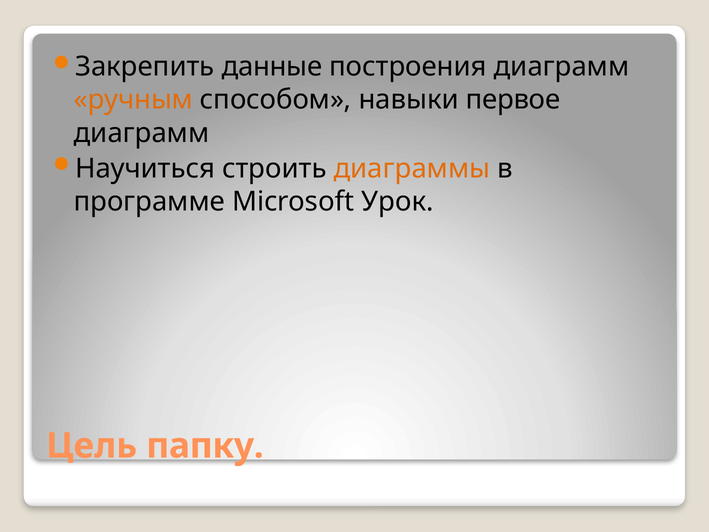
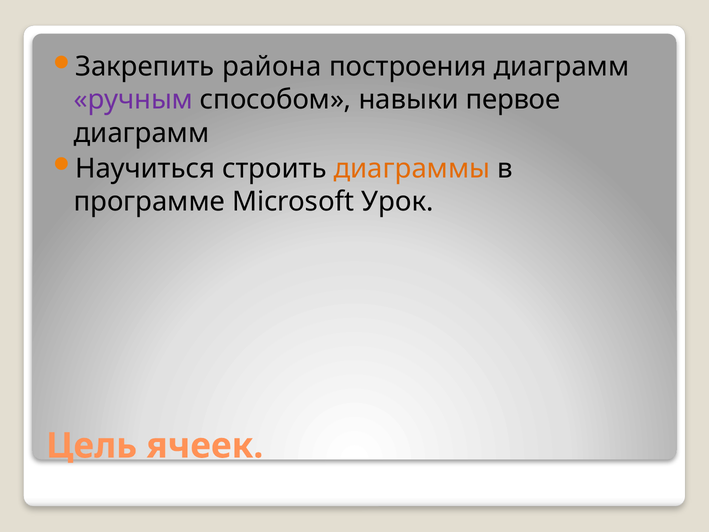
данные: данные -> района (272, 67)
ручным colour: orange -> purple (133, 100)
папку: папку -> ячеек (205, 446)
